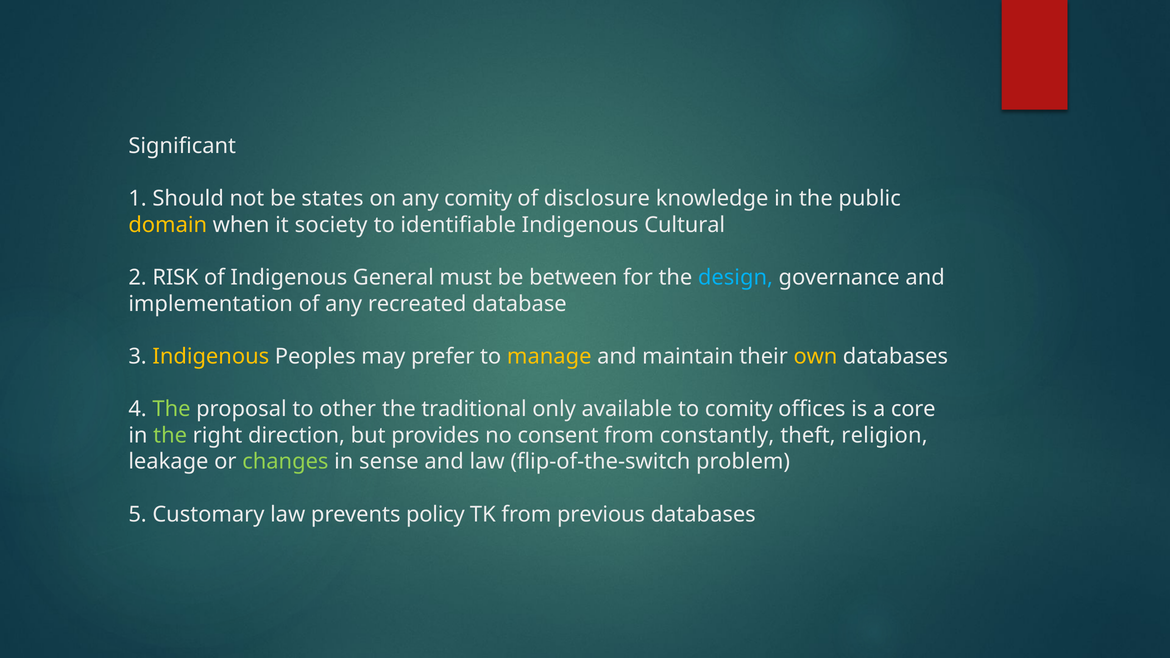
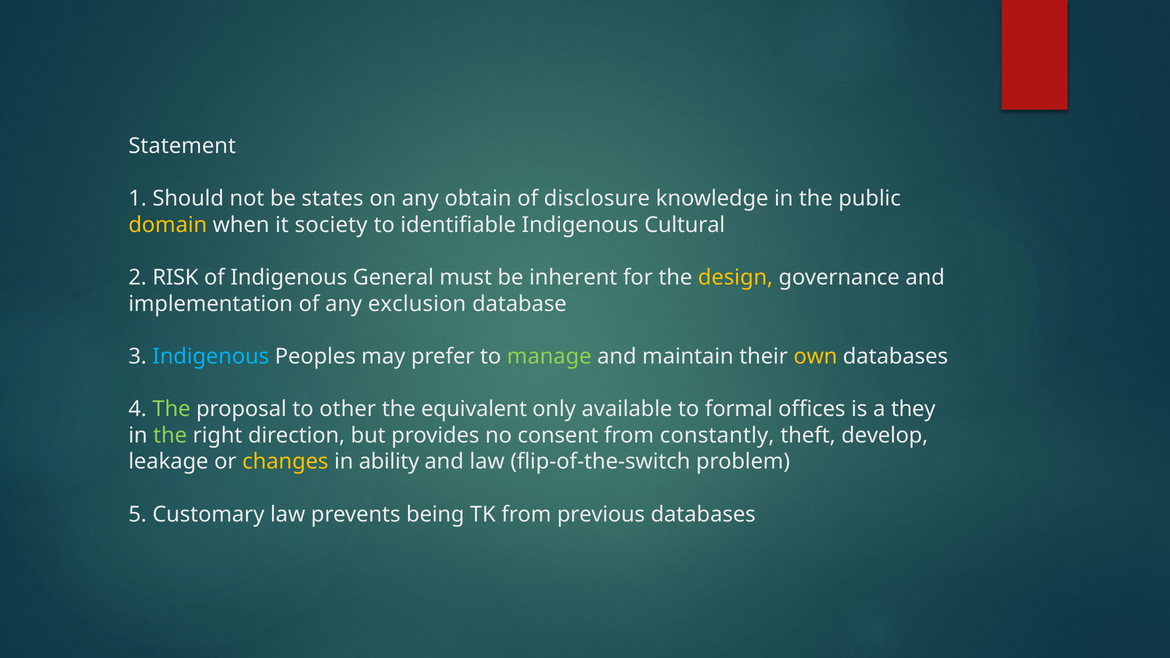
Significant: Significant -> Statement (182, 146)
any comity: comity -> obtain (478, 199)
between: between -> inherent (573, 278)
design colour: light blue -> yellow (735, 278)
recreated: recreated -> exclusion (417, 304)
Indigenous colour: yellow -> light blue (211, 357)
manage colour: yellow -> light green (549, 357)
traditional: traditional -> equivalent (474, 409)
to comity: comity -> formal (739, 409)
core: core -> they (913, 409)
religion: religion -> develop (885, 436)
changes colour: light green -> yellow (285, 462)
sense: sense -> ability (389, 462)
policy: policy -> being (435, 514)
